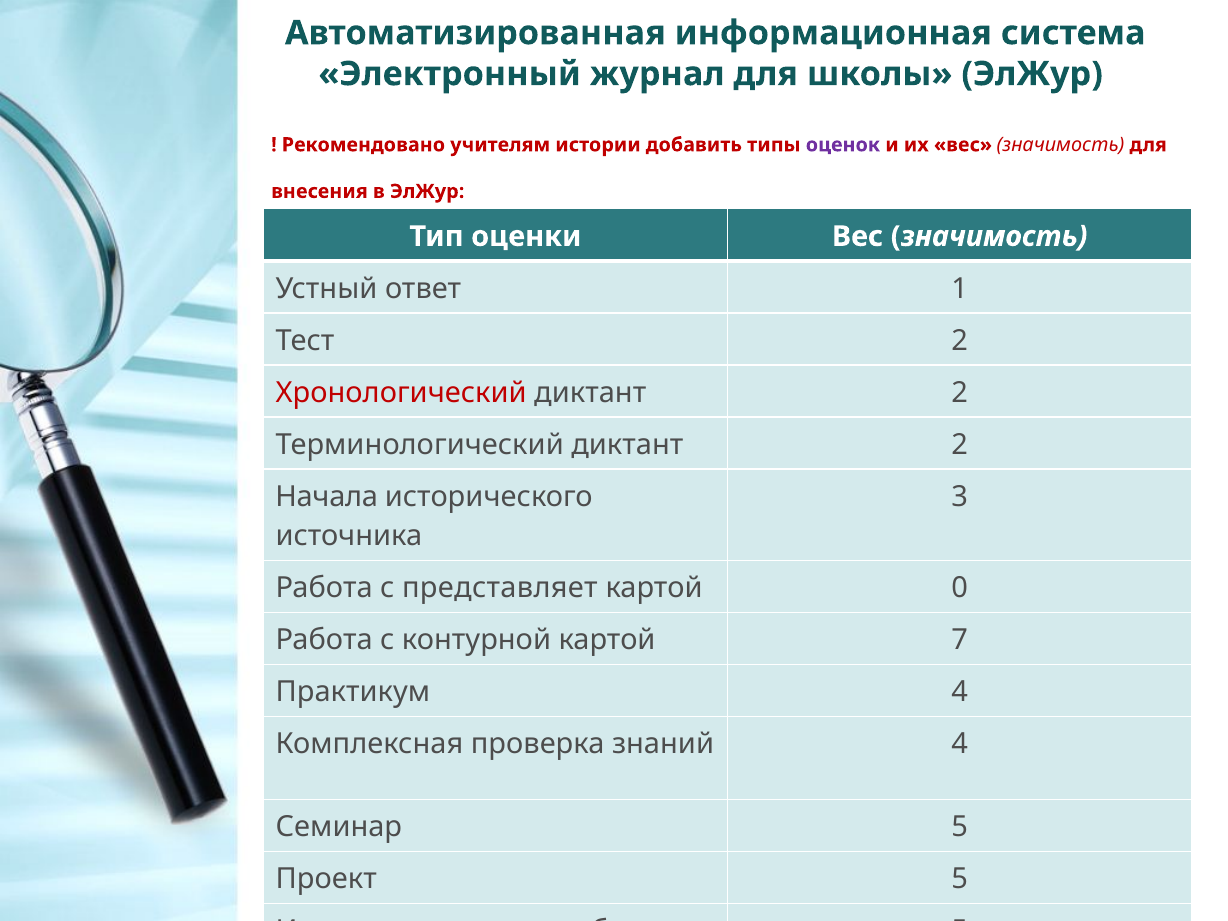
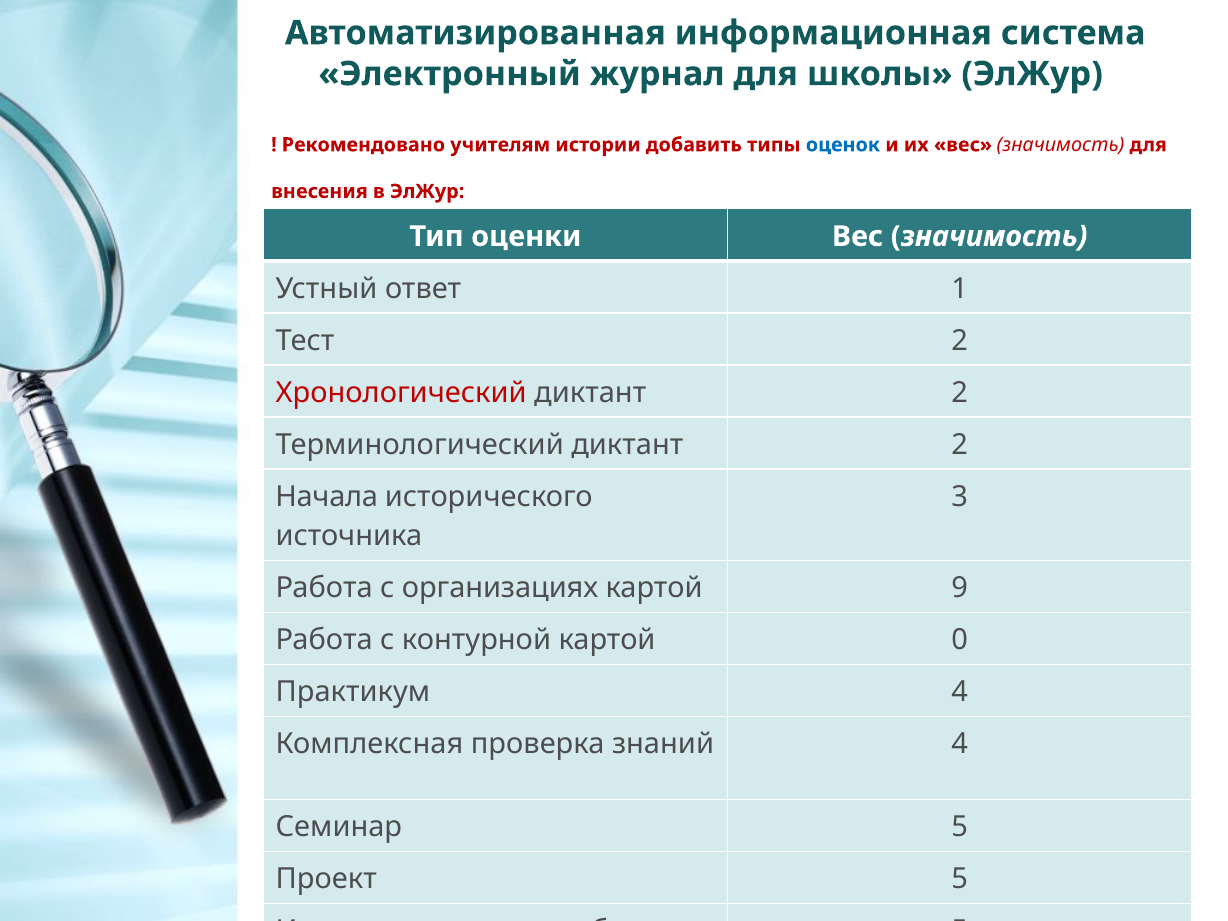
оценок colour: purple -> blue (843, 145)
представляет: представляет -> организациях (500, 588)
0: 0 -> 9 (960, 588)
7: 7 -> 0 (960, 640)
